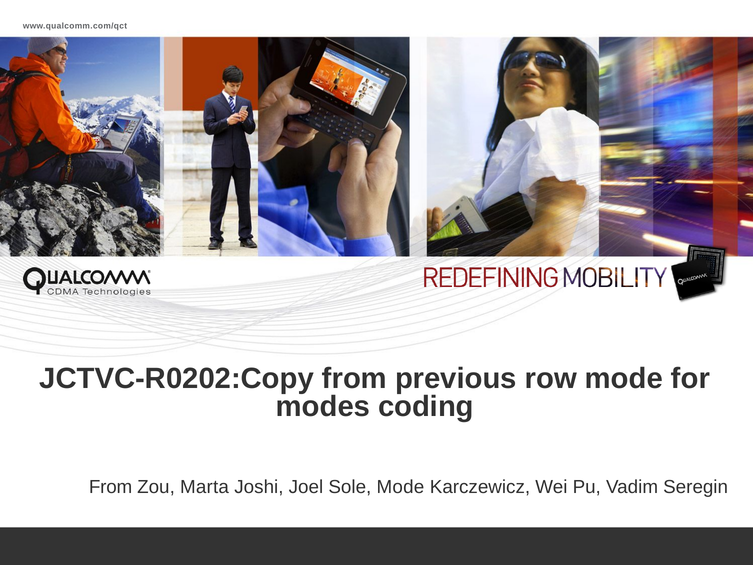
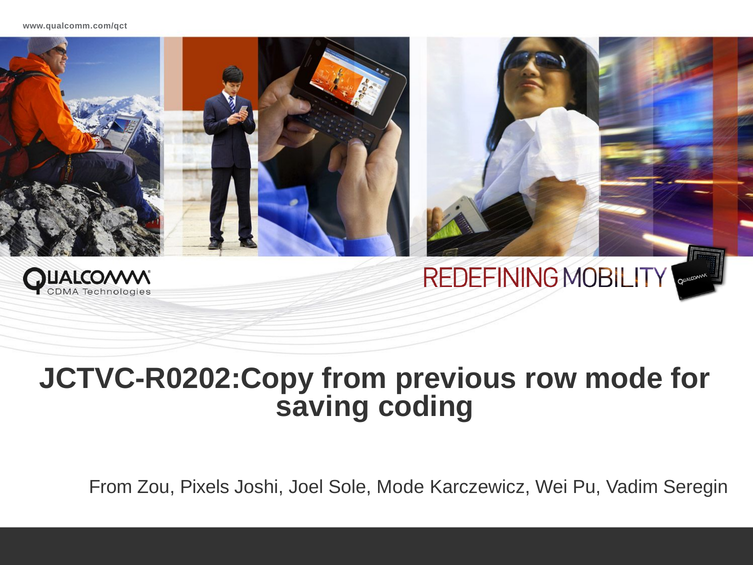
modes: modes -> saving (323, 406)
Marta: Marta -> Pixels (205, 487)
